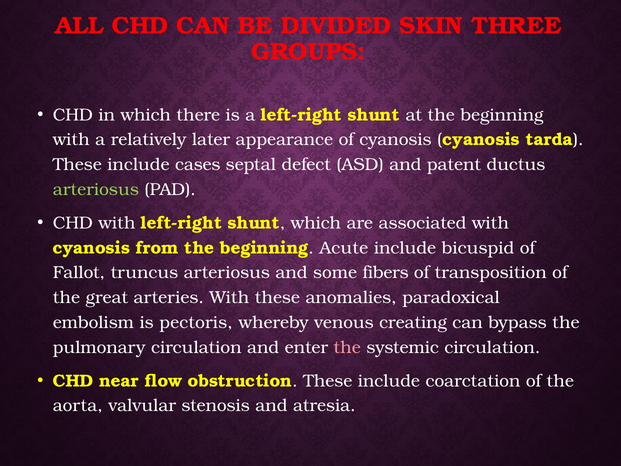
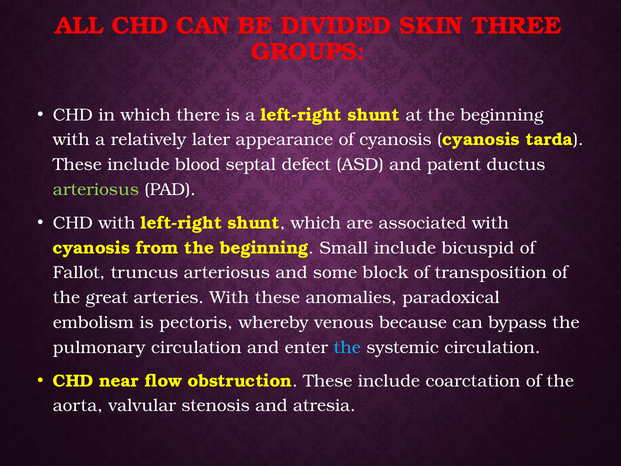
cases: cases -> blood (198, 164)
Acute: Acute -> Small (344, 248)
fibers: fibers -> block (385, 273)
creating: creating -> because (413, 322)
the colour: pink -> light blue (347, 347)
